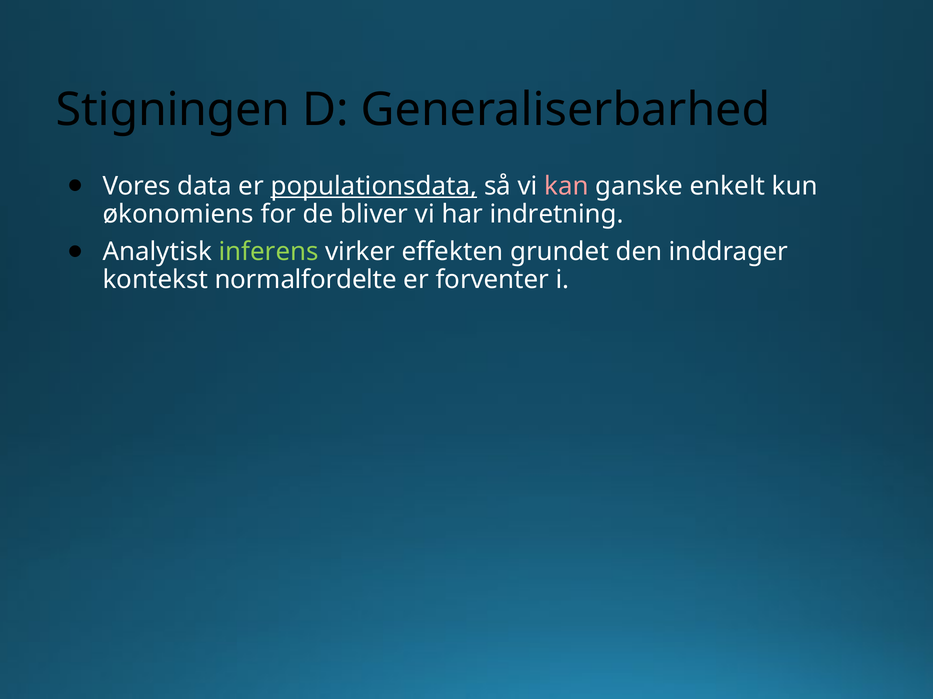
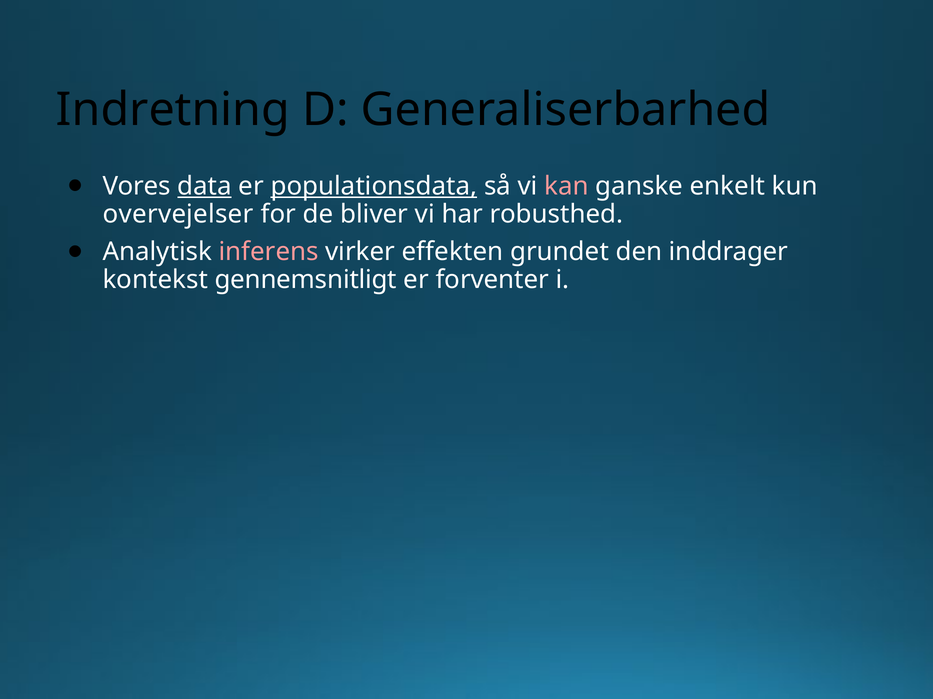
Stigningen: Stigningen -> Indretning (173, 110)
data underline: none -> present (205, 186)
økonomiens: økonomiens -> overvejelser (178, 214)
indretning: indretning -> robusthed (556, 214)
inferens colour: light green -> pink (269, 252)
normalfordelte: normalfordelte -> gennemsnitligt (306, 280)
